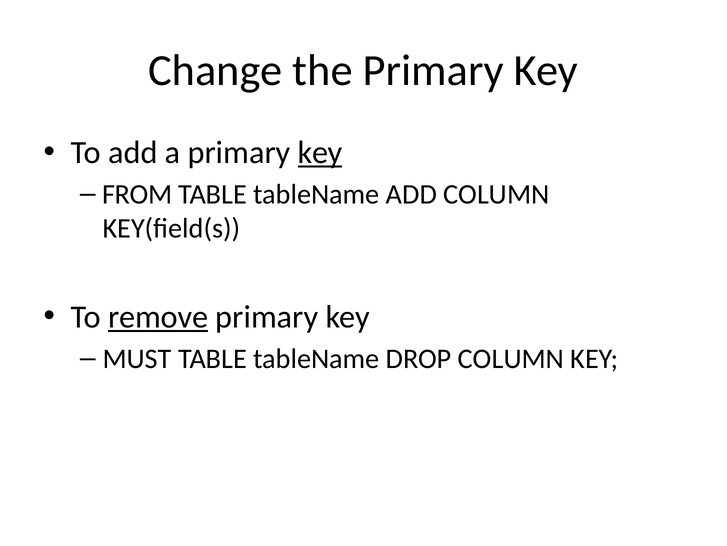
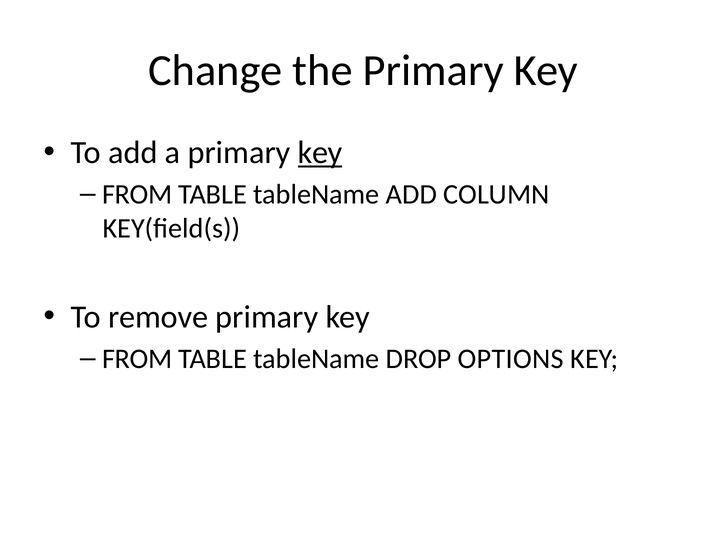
remove underline: present -> none (158, 317)
MUST: MUST -> FROM (137, 358)
DROP COLUMN: COLUMN -> OPTIONS (511, 358)
